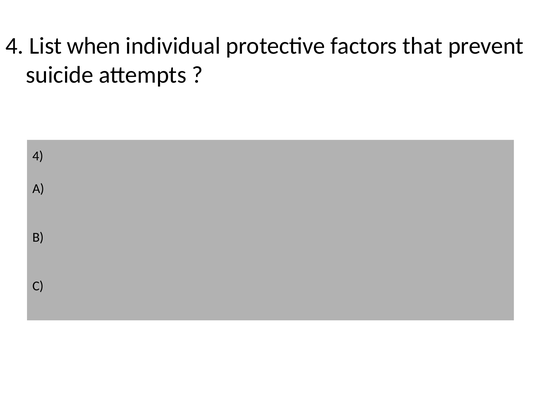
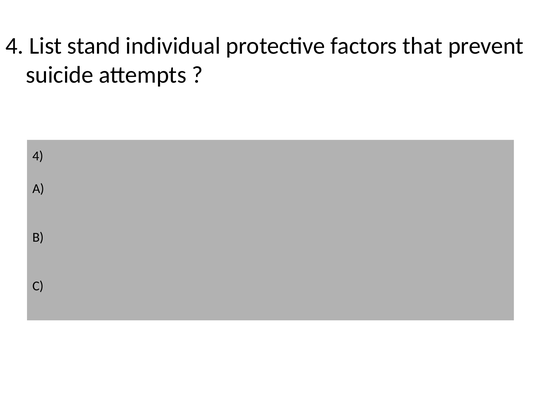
when: when -> stand (94, 46)
